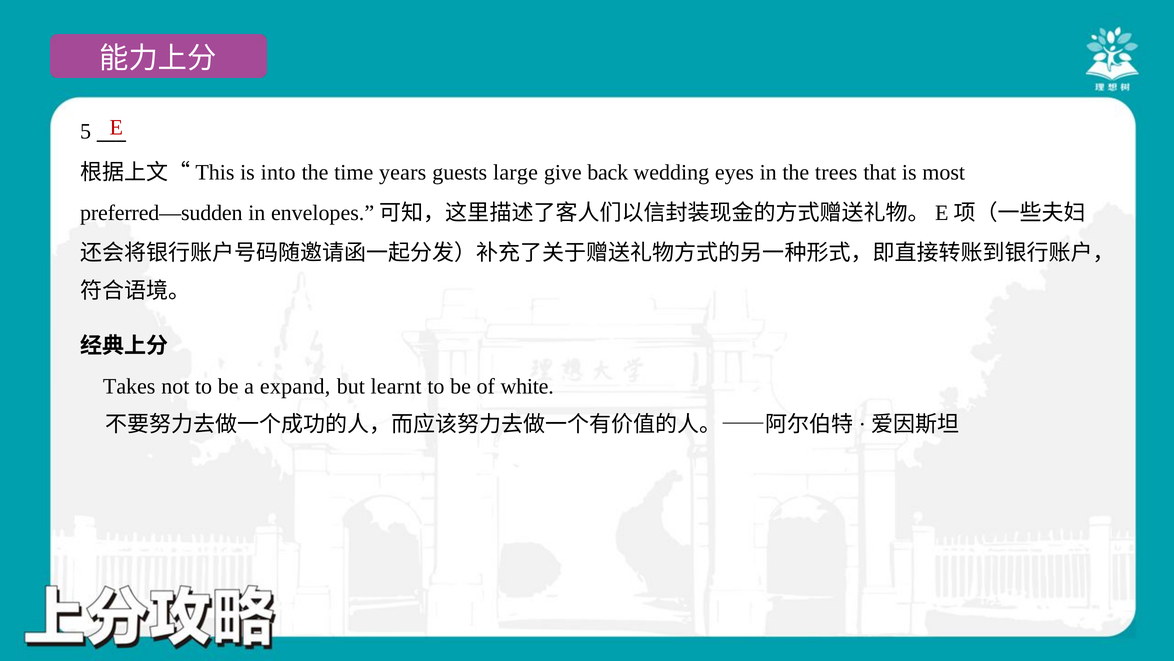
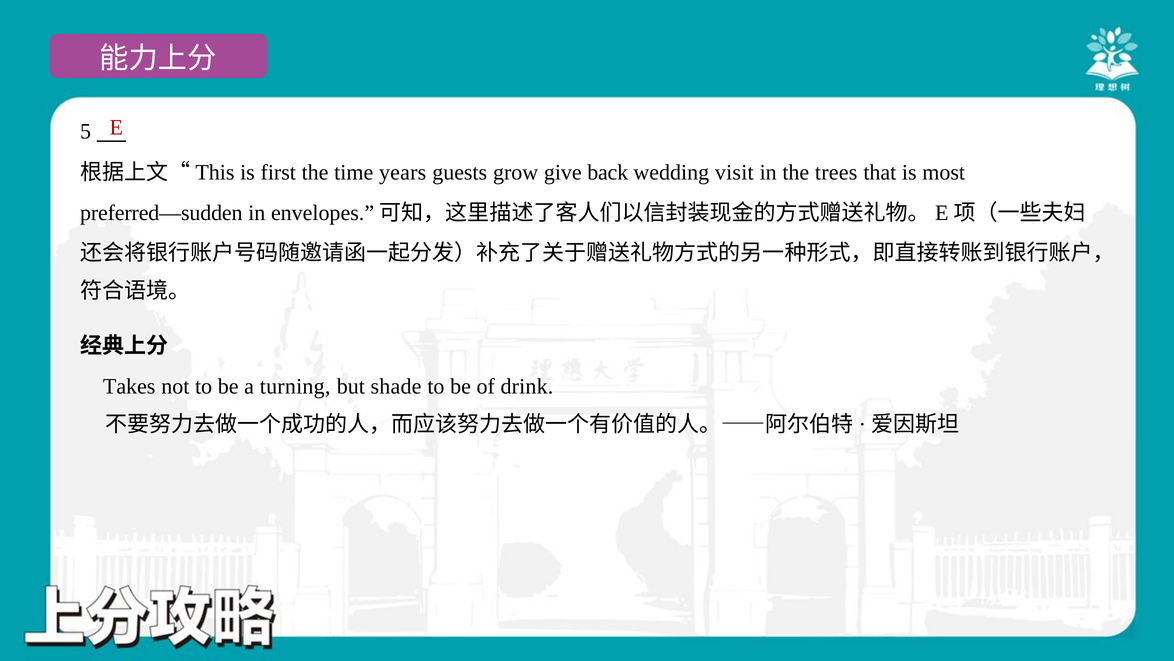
into: into -> first (278, 172)
large: large -> grow (516, 172)
eyes: eyes -> visit (734, 172)
expand: expand -> turning (295, 386)
learnt: learnt -> shade (396, 386)
white: white -> drink (527, 386)
